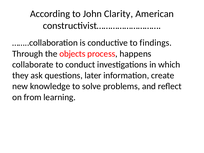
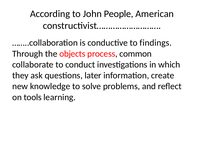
Clarity: Clarity -> People (119, 14)
happens: happens -> common (136, 54)
from: from -> tools (33, 97)
